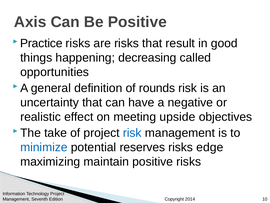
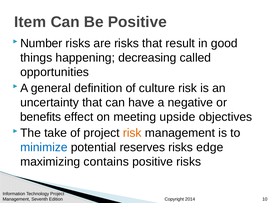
Axis: Axis -> Item (30, 22)
Practice: Practice -> Number (41, 43)
rounds: rounds -> culture (157, 88)
realistic: realistic -> benefits (41, 117)
risk colour: blue -> orange (132, 133)
maintain: maintain -> contains (106, 161)
